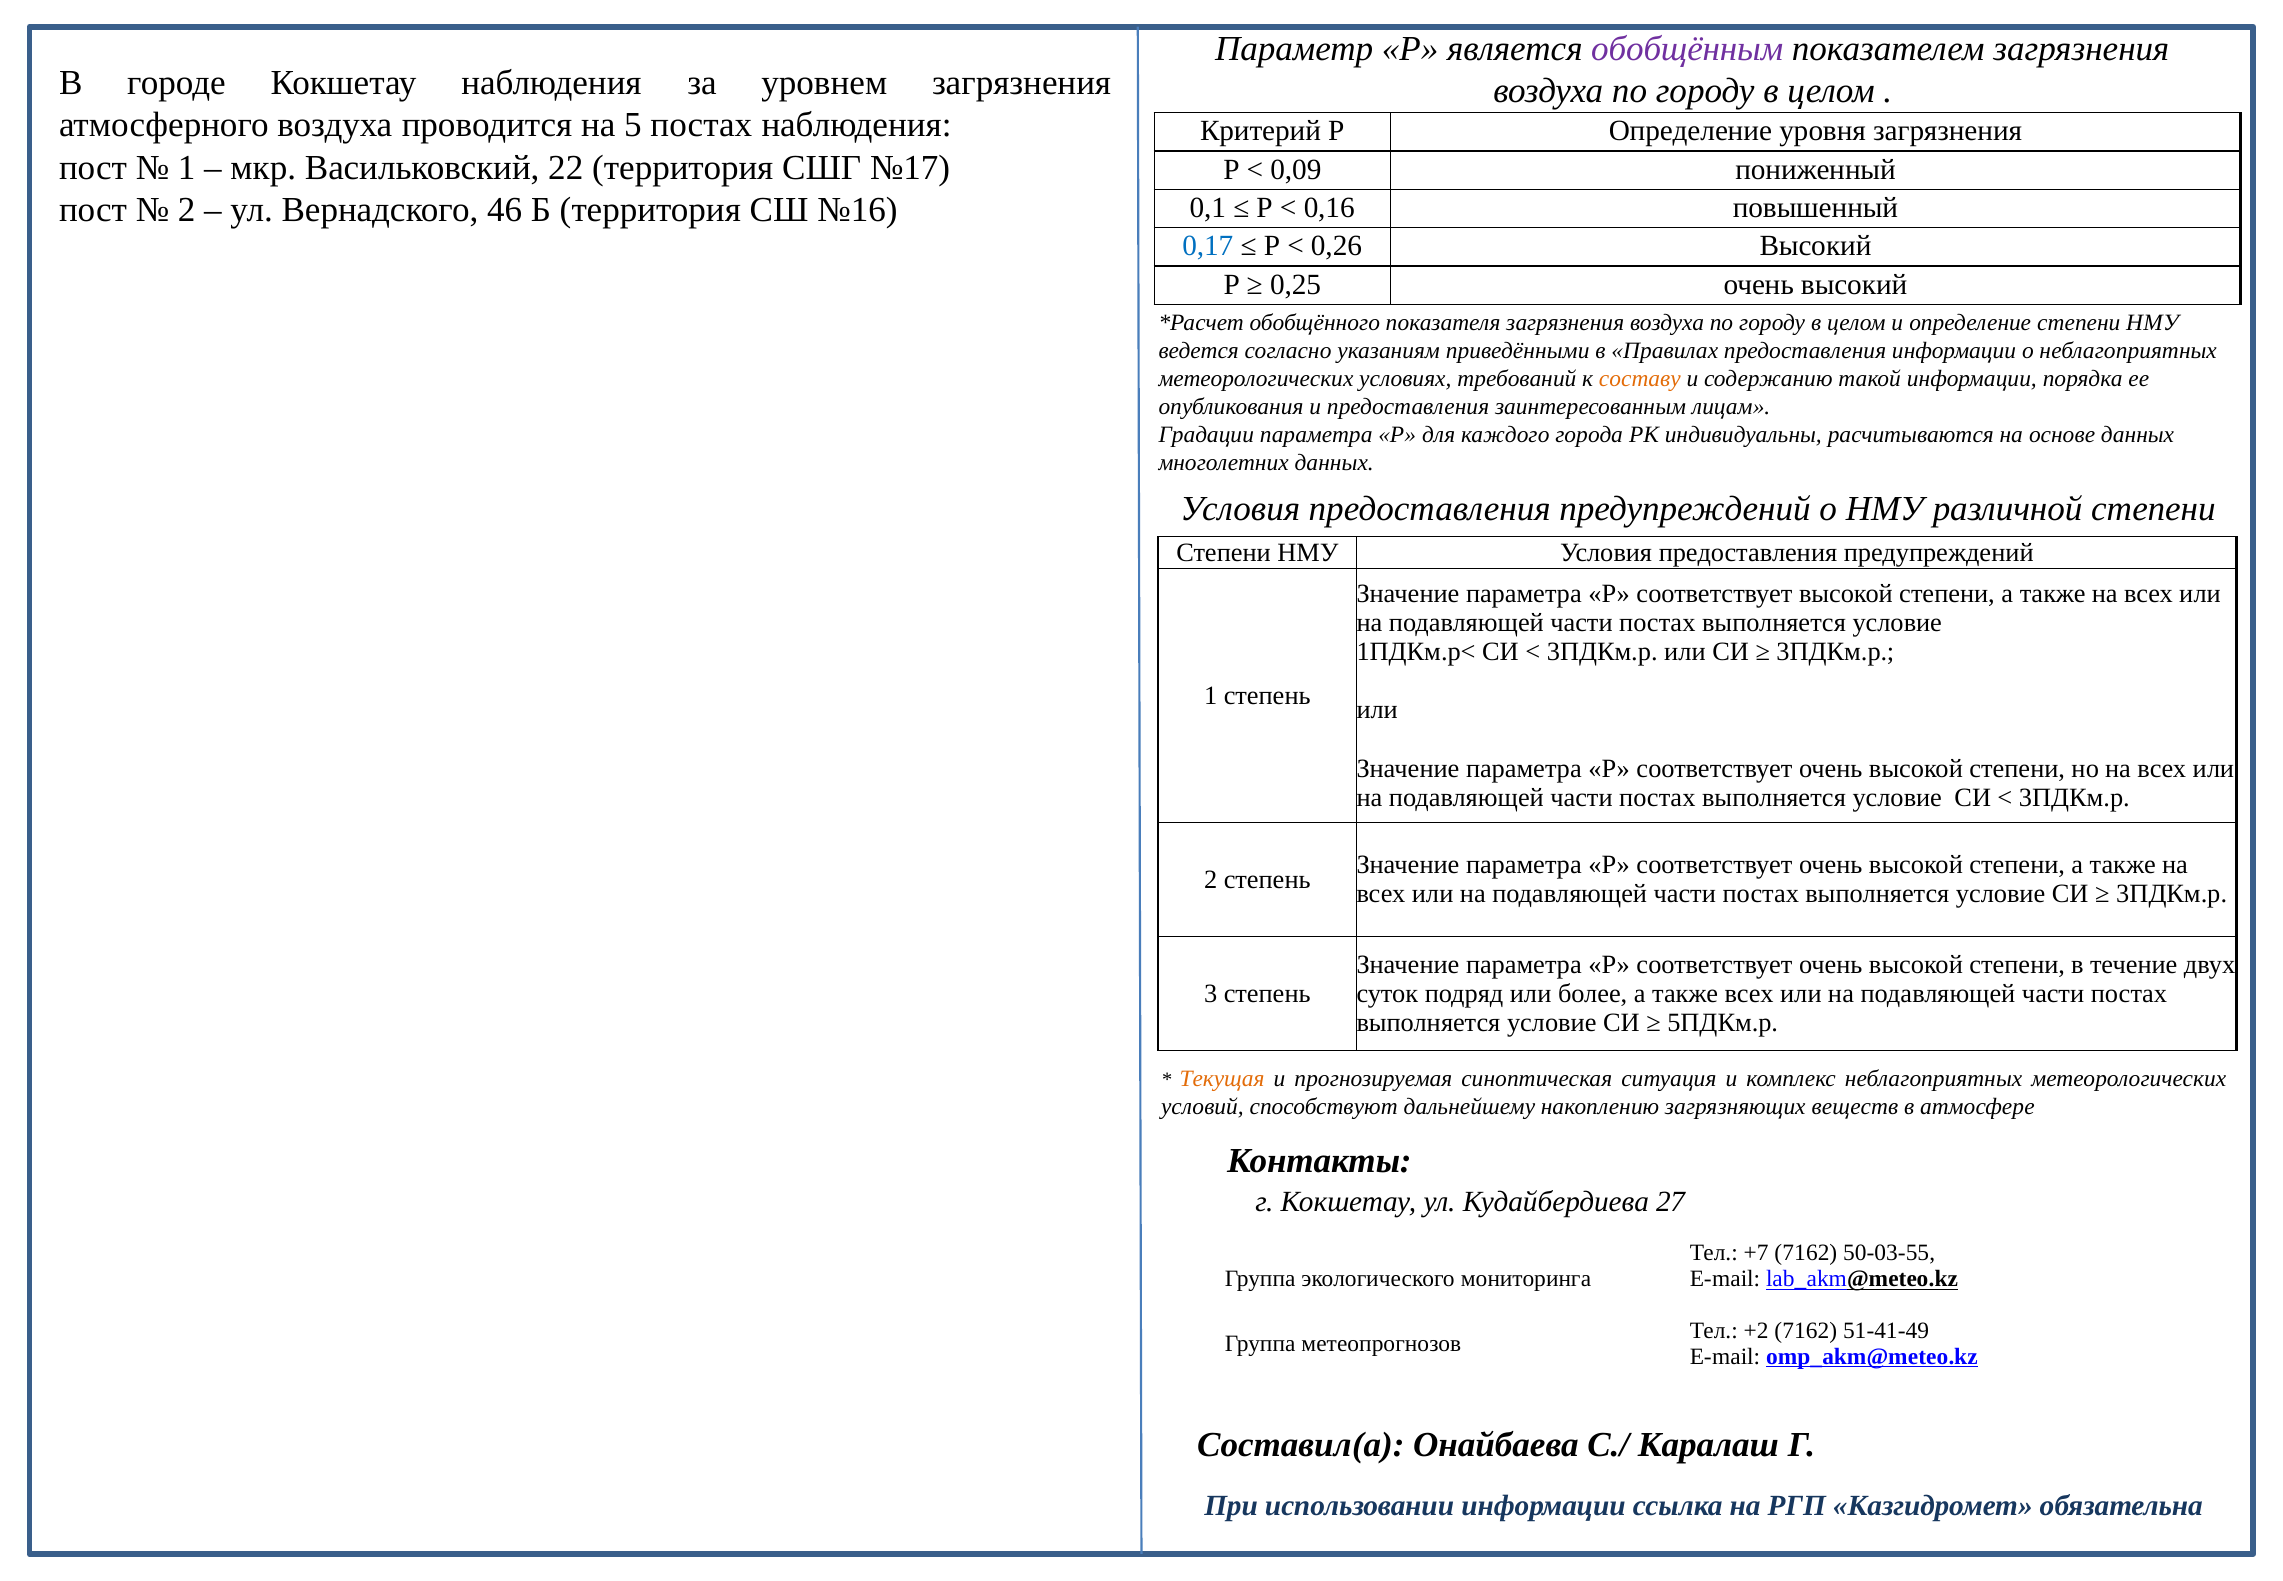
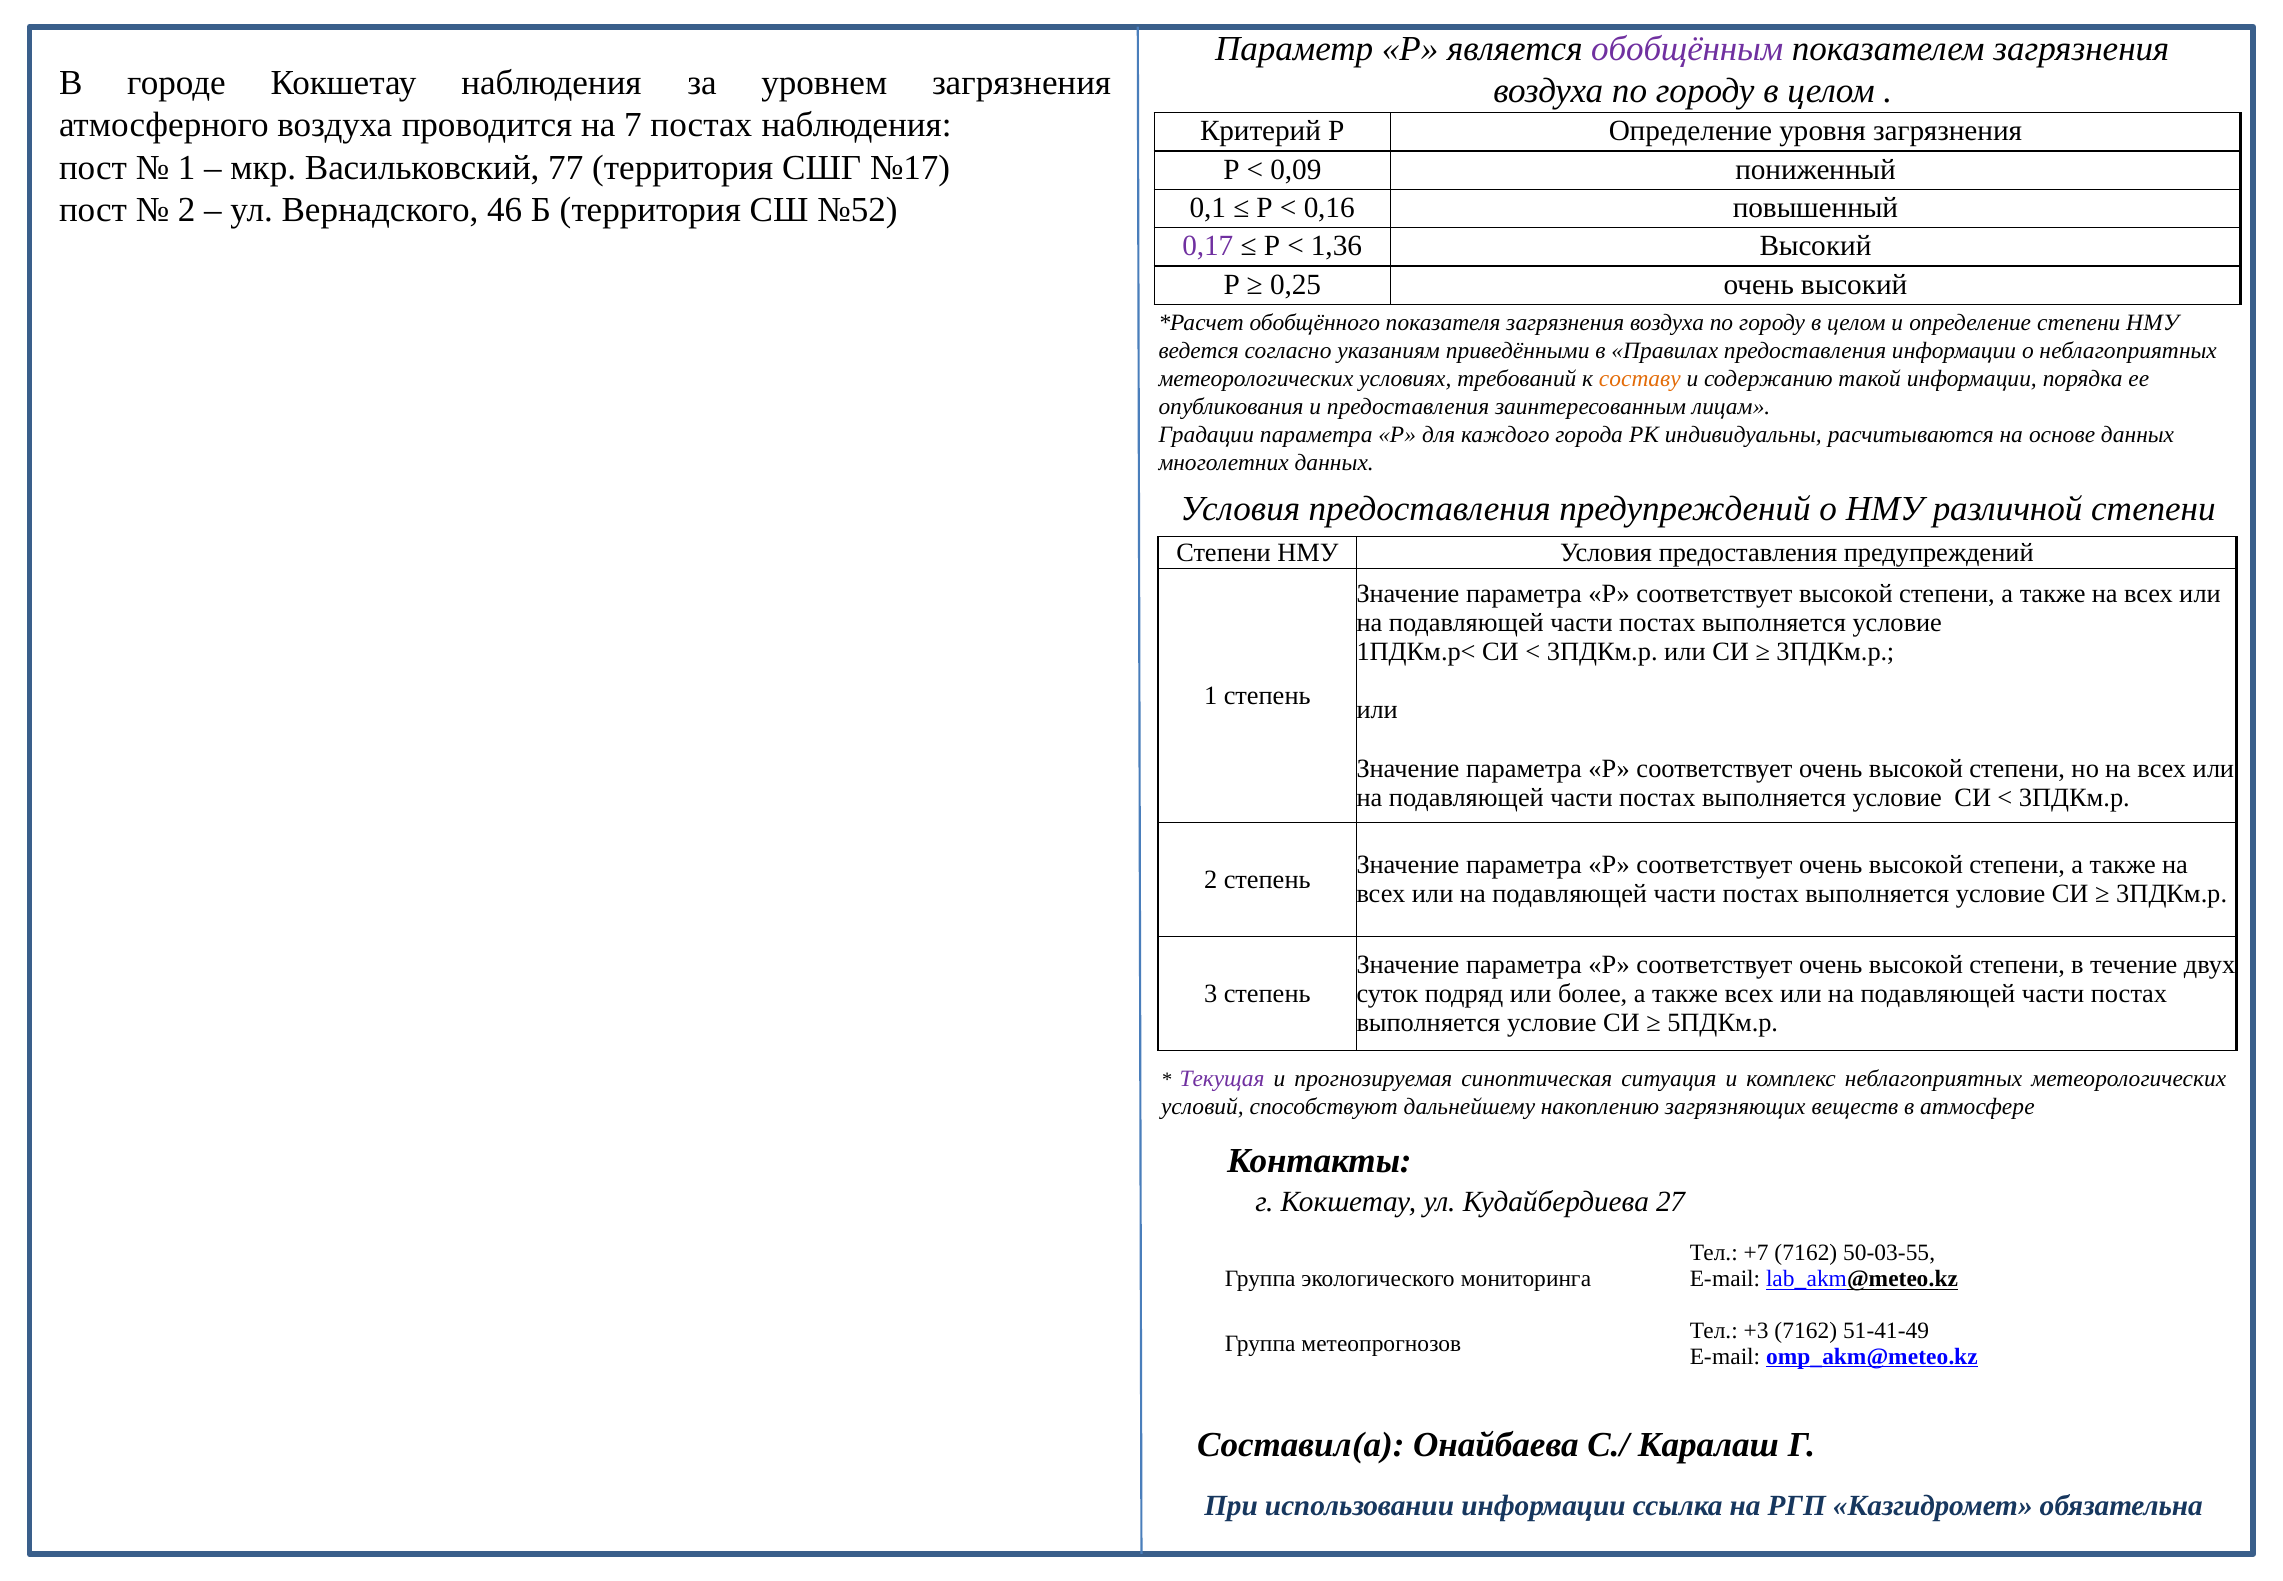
5: 5 -> 7 (633, 125)
22: 22 -> 77 (566, 167)
№16: №16 -> №52 (857, 210)
0,17 colour: blue -> purple (1208, 246)
0,26: 0,26 -> 1,36 (1336, 246)
Текущая colour: orange -> purple (1222, 1078)
+2: +2 -> +3 (1756, 1330)
